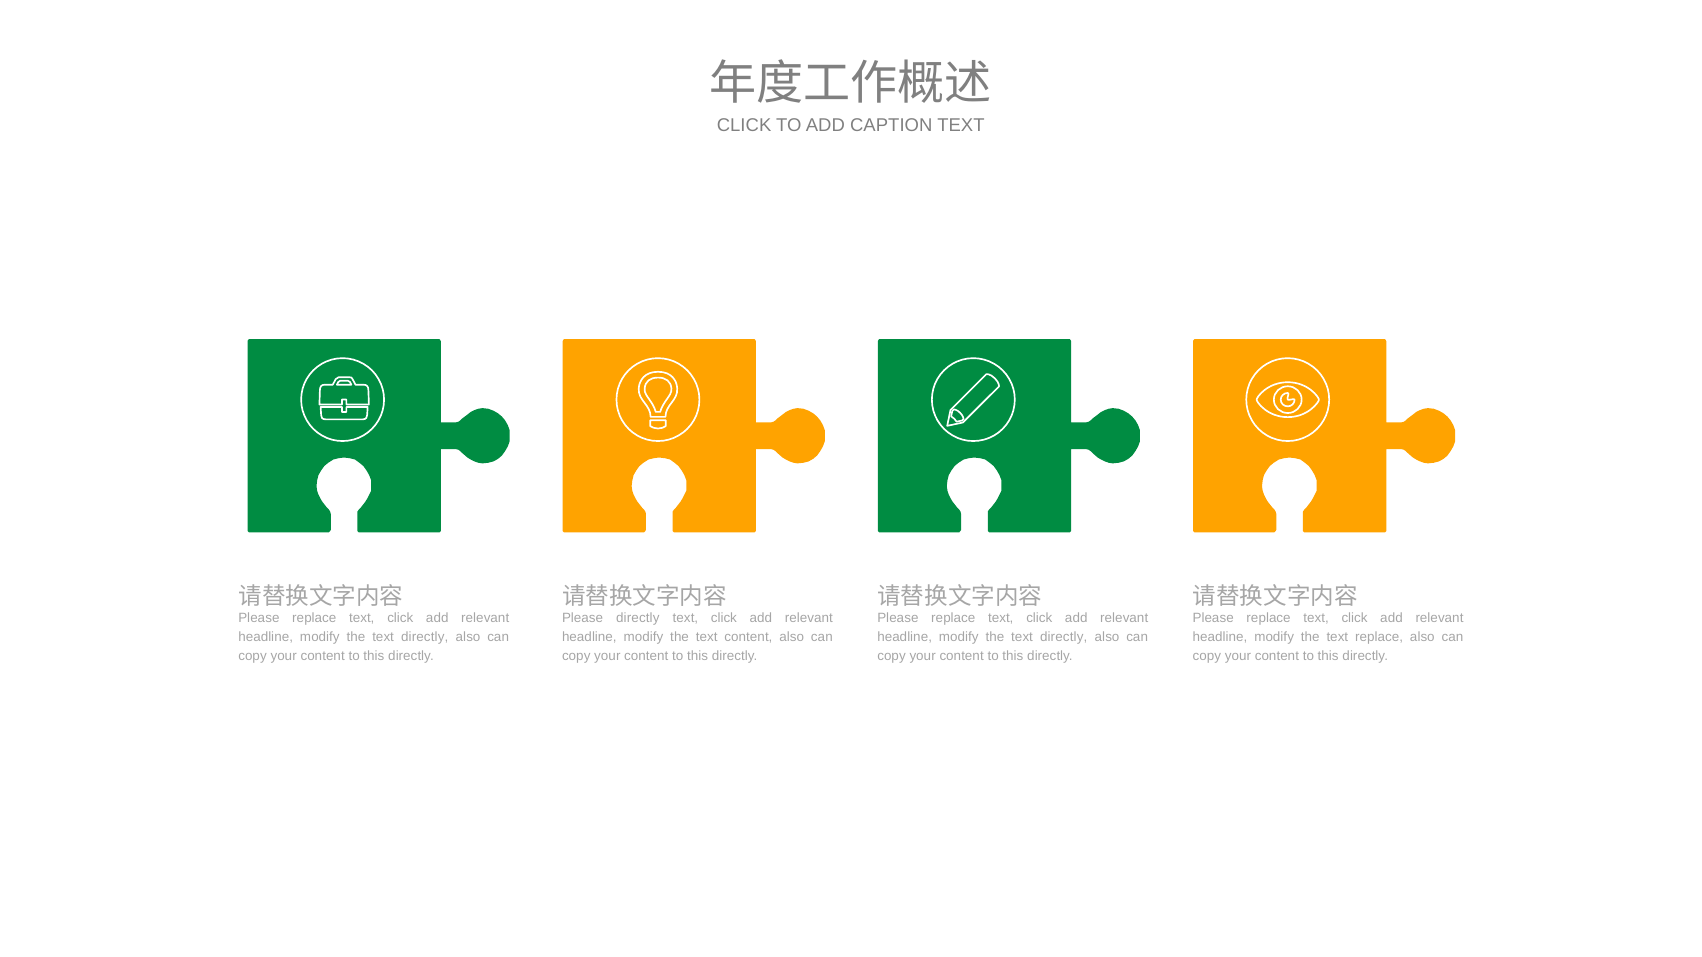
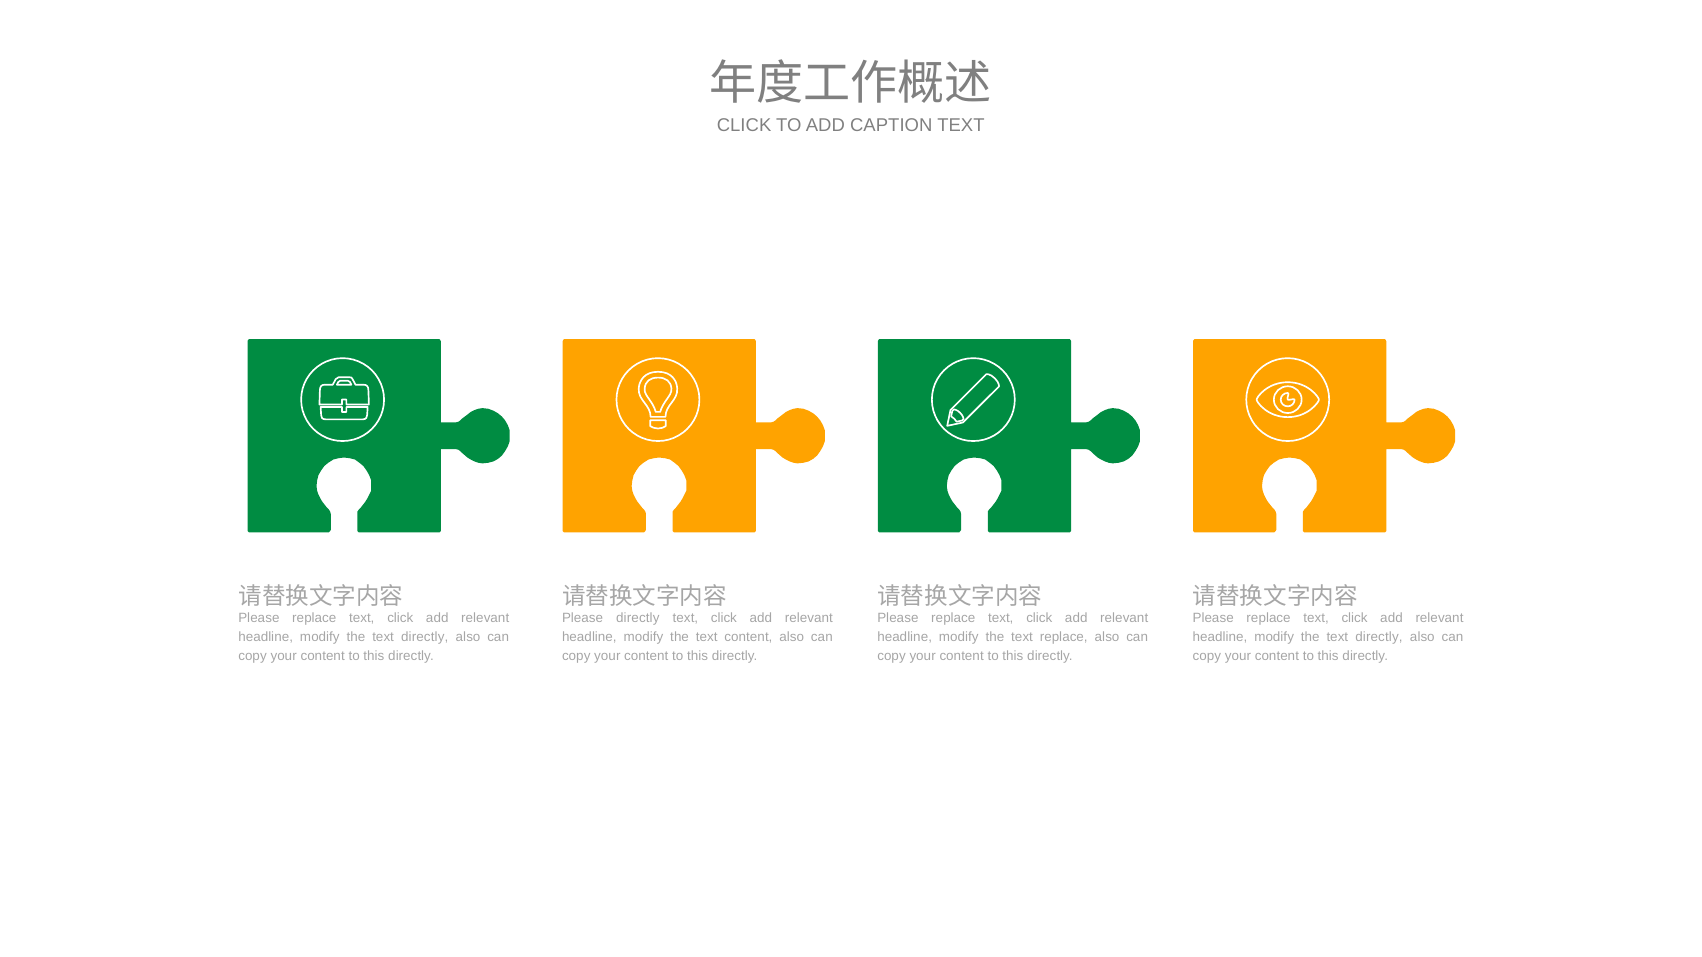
directly: directly -> replace (1064, 637)
replace: replace -> directly (1379, 637)
